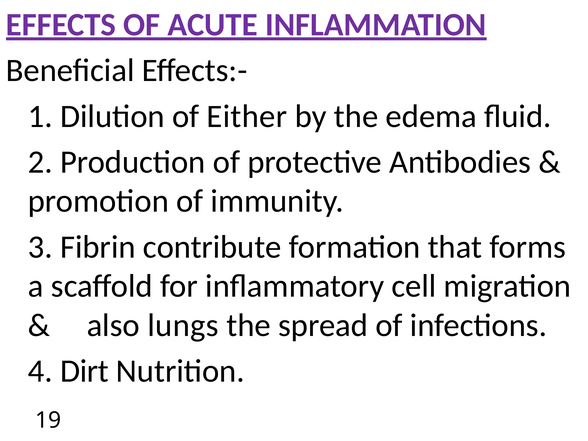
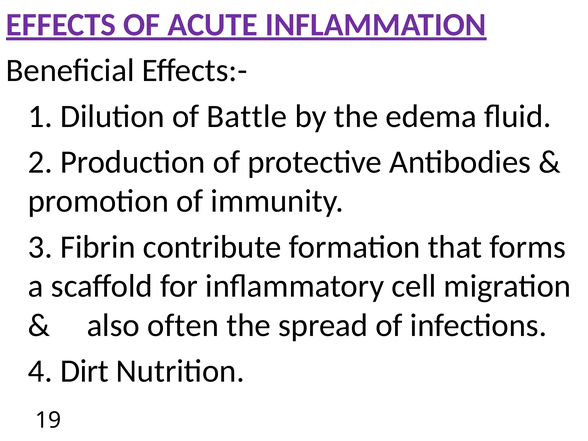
Either: Either -> Battle (247, 116)
lungs: lungs -> often (183, 325)
